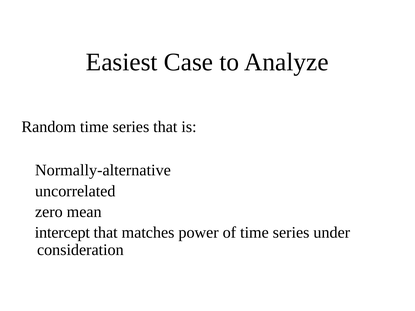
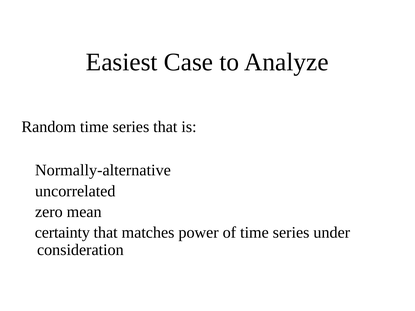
intercept: intercept -> certainty (62, 233)
